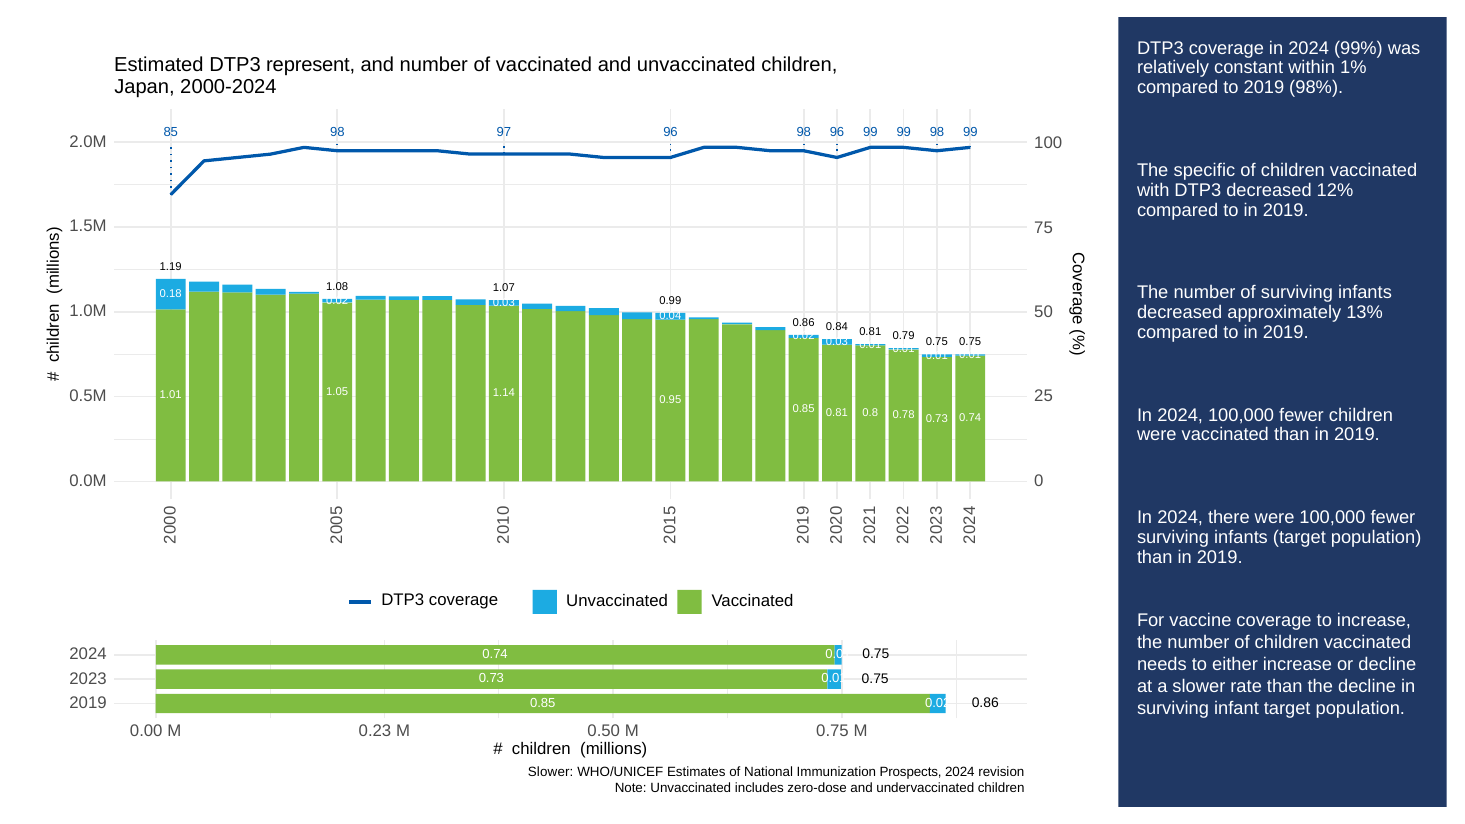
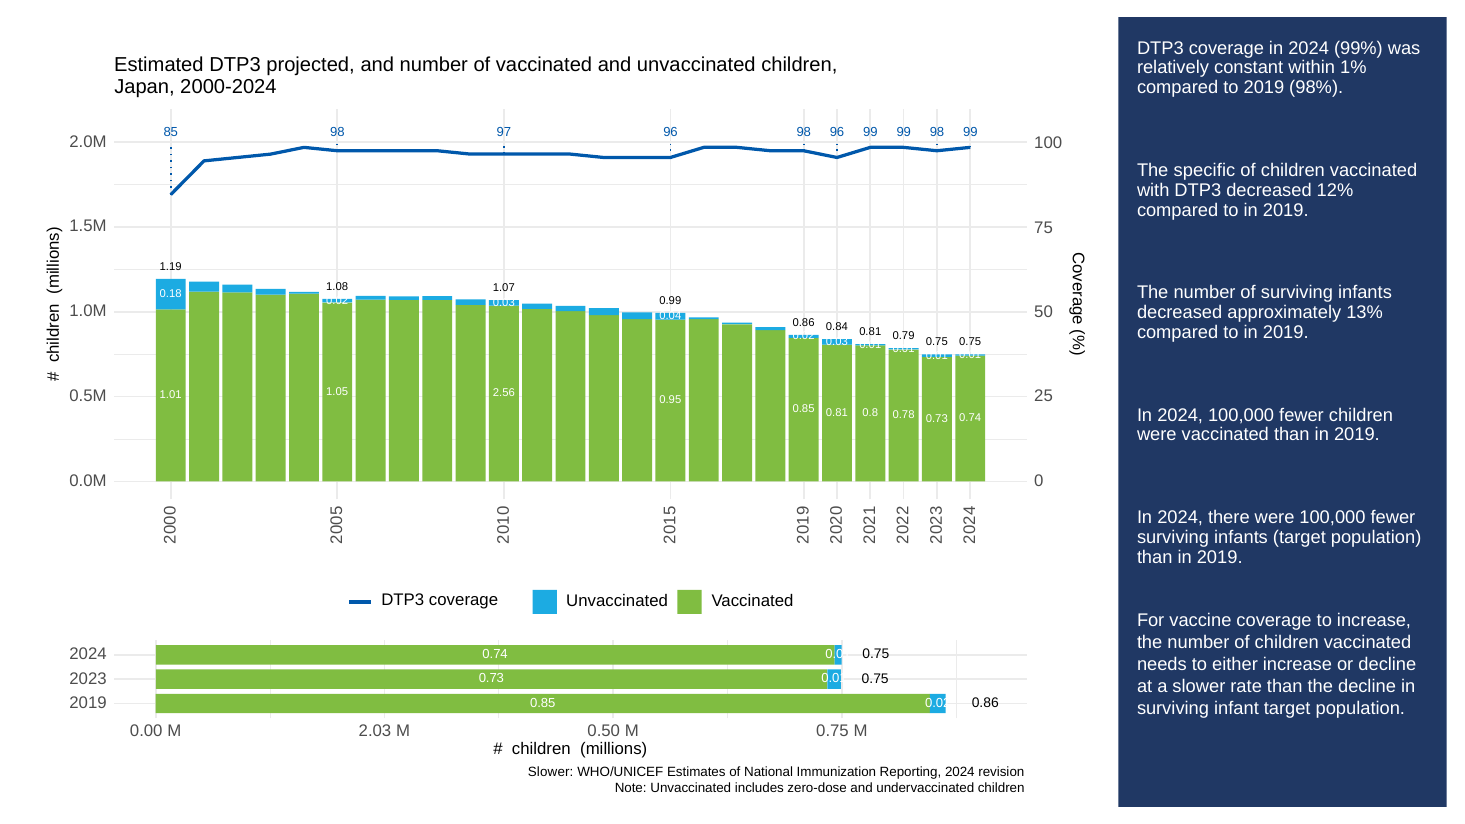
represent: represent -> projected (311, 65)
1.14: 1.14 -> 2.56 (504, 393)
0.23: 0.23 -> 2.03 (375, 731)
Prospects: Prospects -> Reporting (911, 772)
